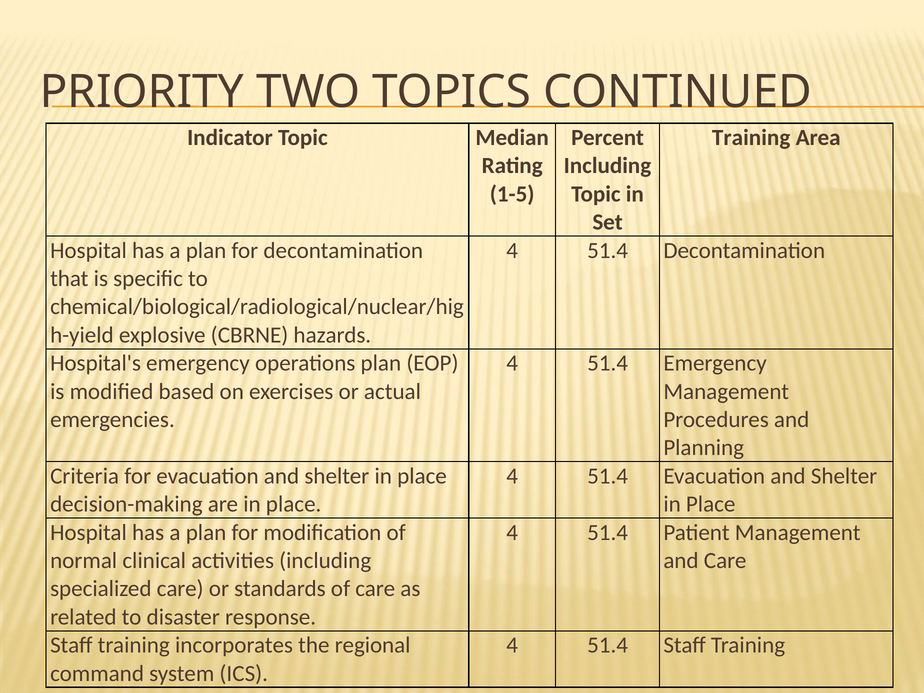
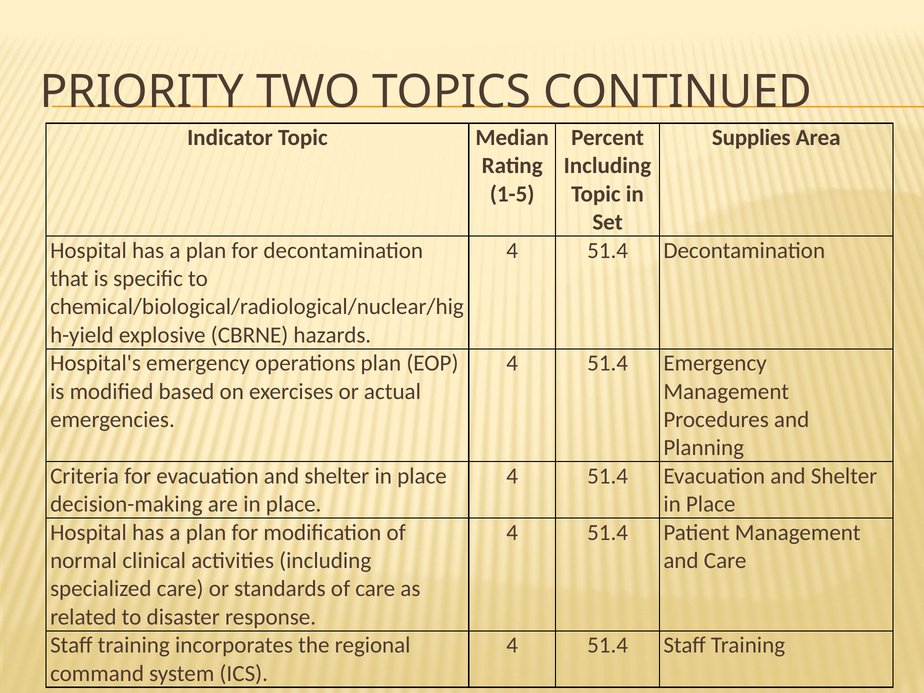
Training: Training -> Supplies (751, 138)
